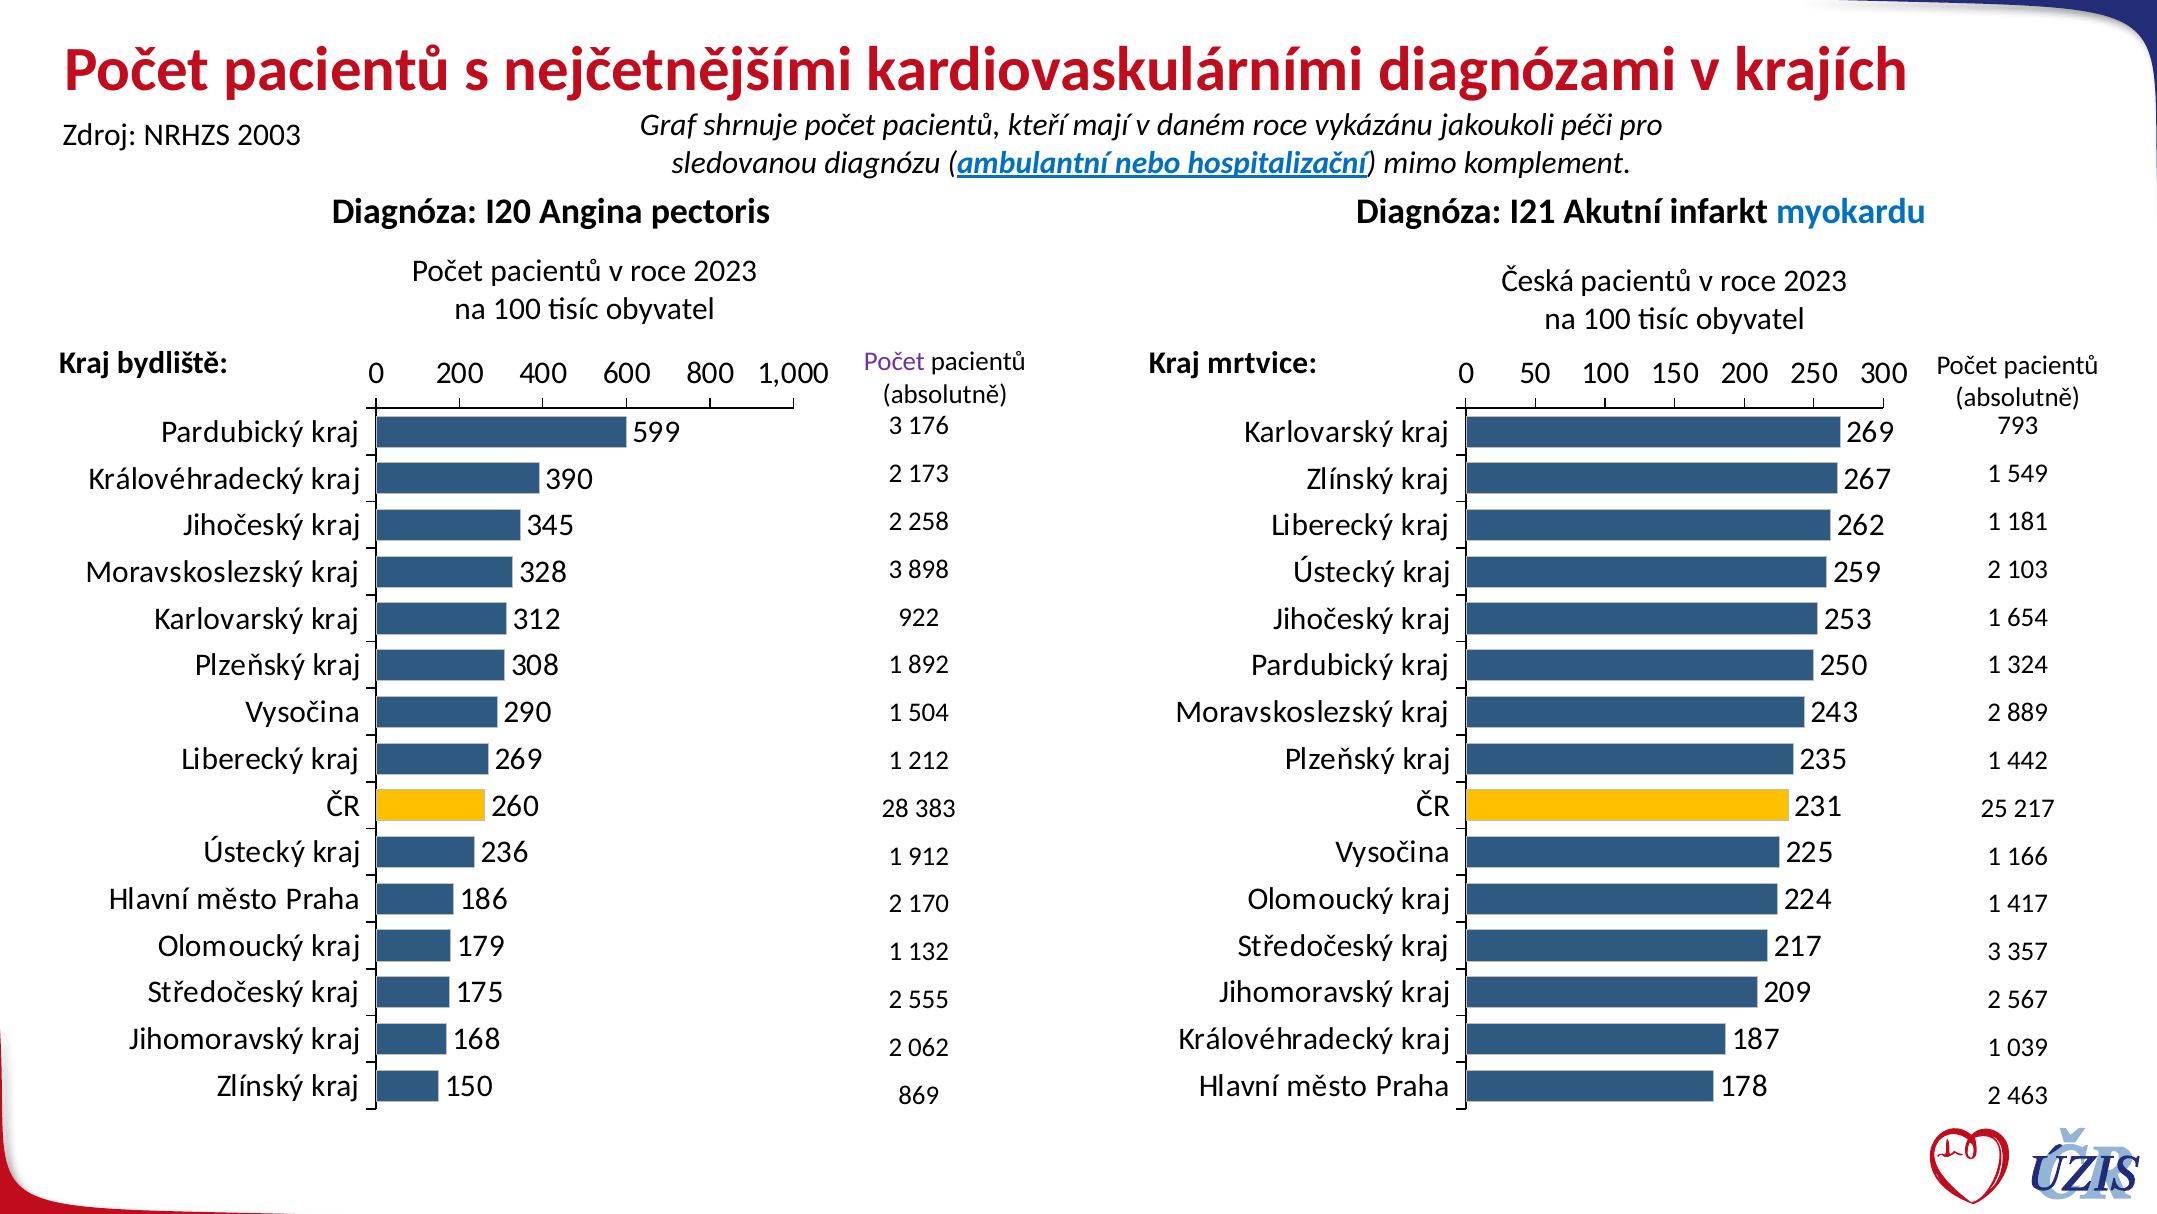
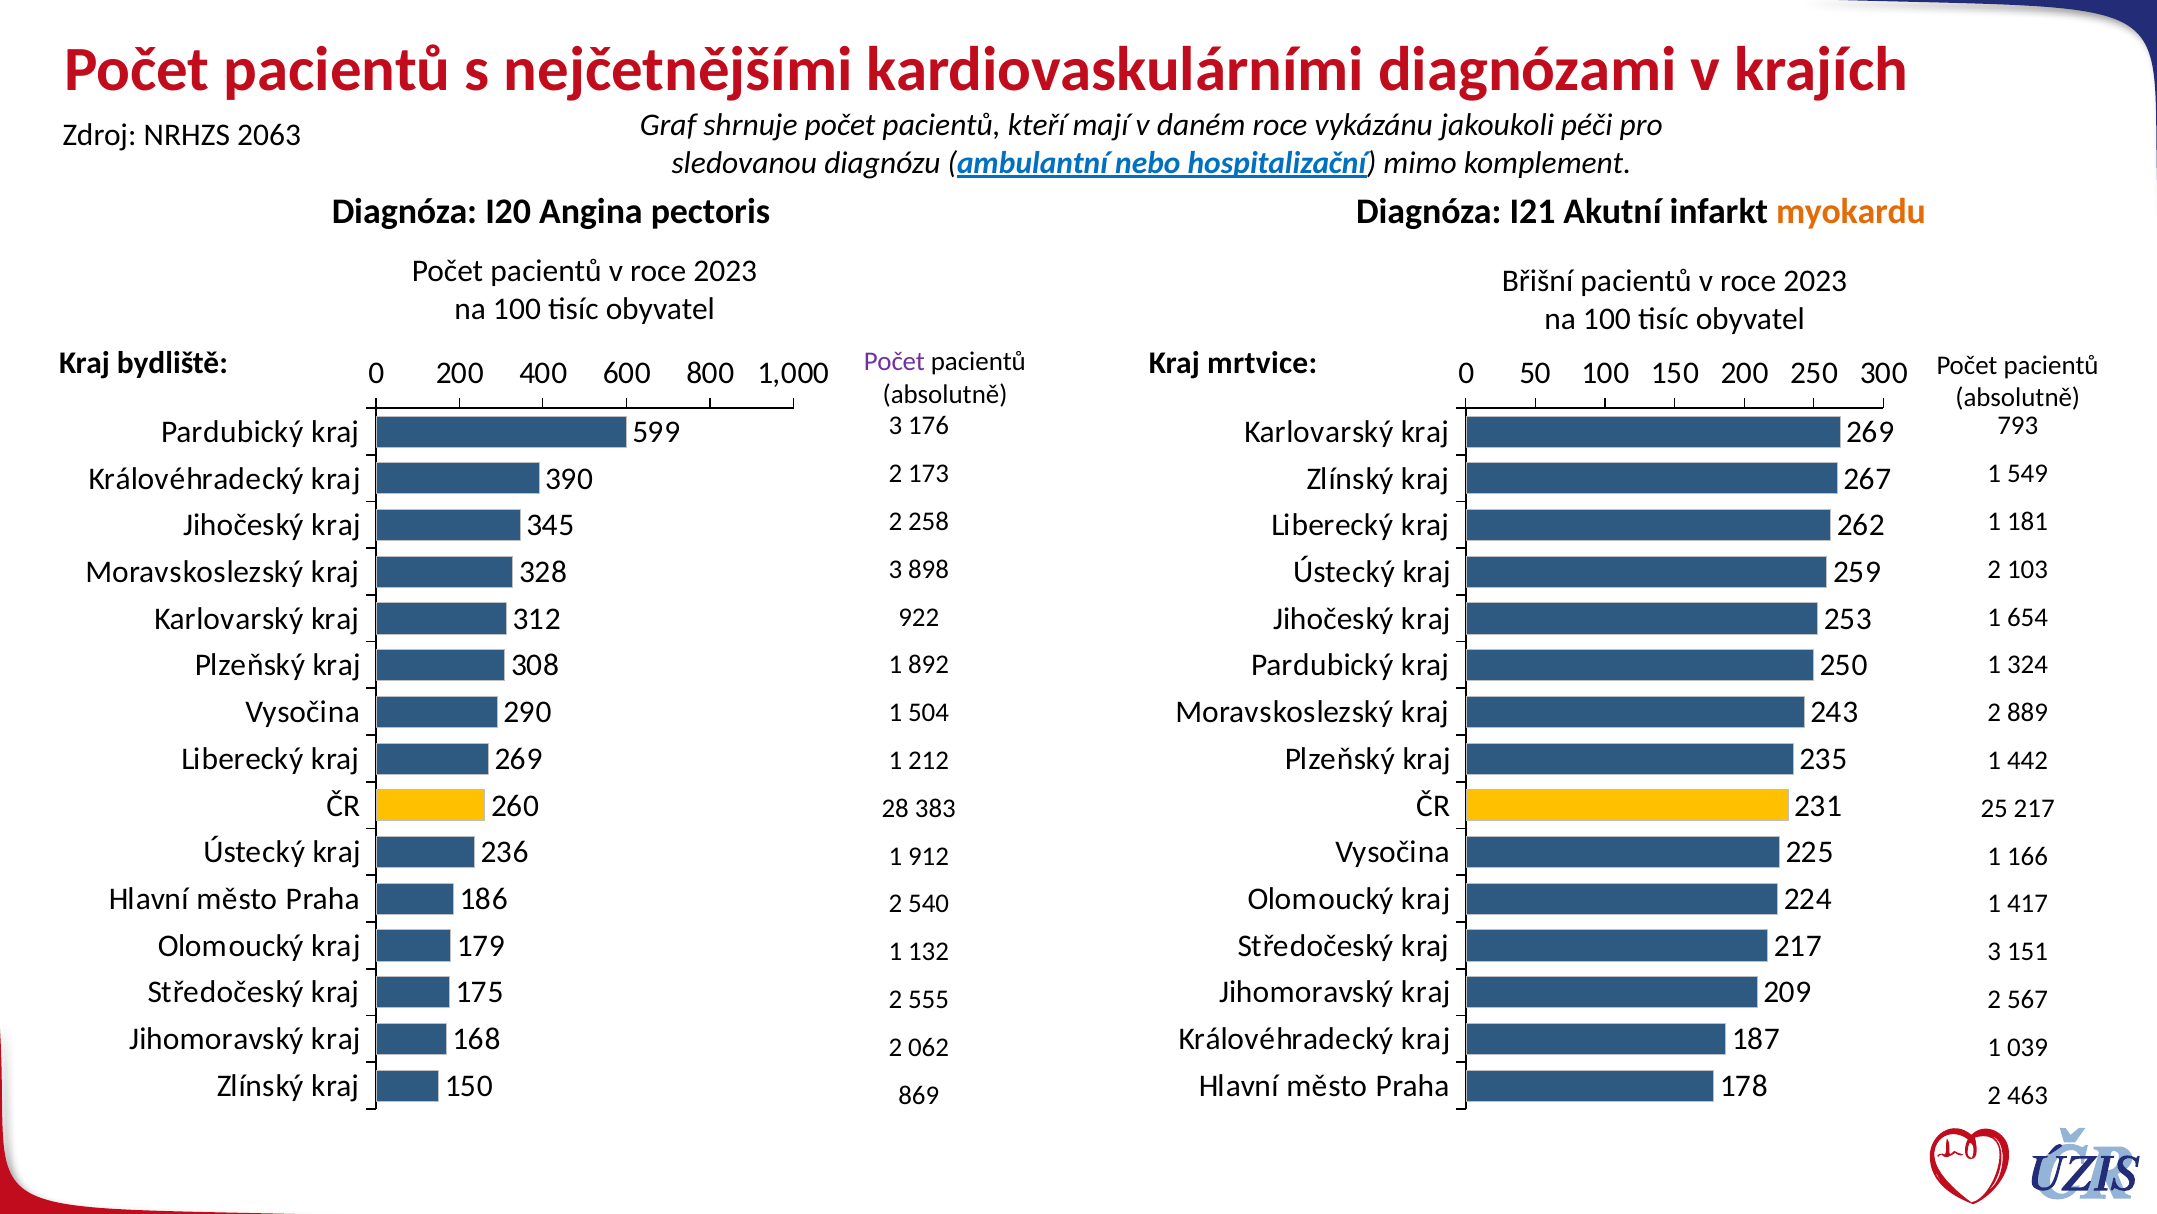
2003: 2003 -> 2063 (269, 135)
myokardu colour: blue -> orange (1851, 212)
Česká: Česká -> Břišní (1538, 281)
170: 170 -> 540 (929, 903)
357: 357 -> 151 (2028, 951)
